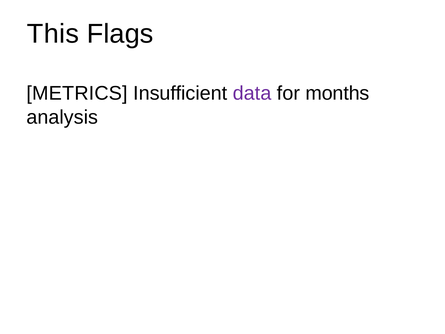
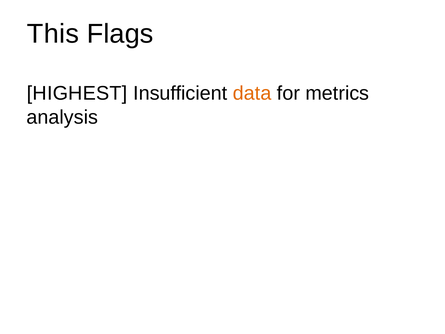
METRICS: METRICS -> HIGHEST (77, 93)
data colour: purple -> orange (252, 93)
months: months -> metrics (337, 93)
